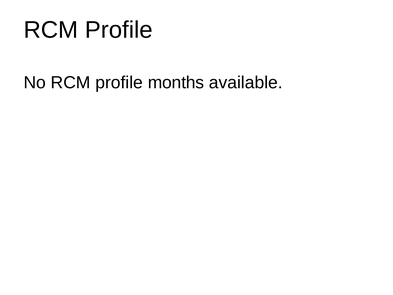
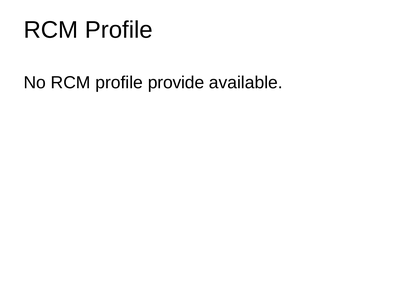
months: months -> provide (176, 82)
